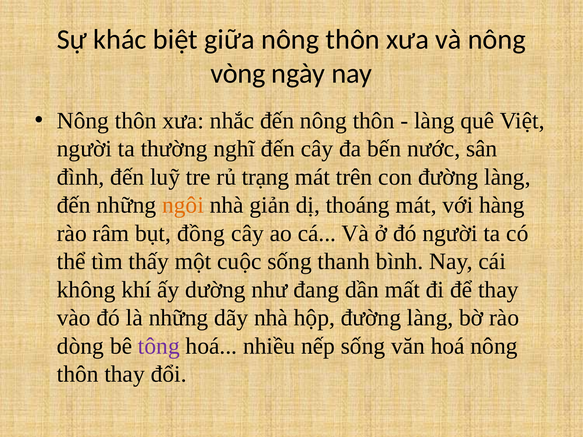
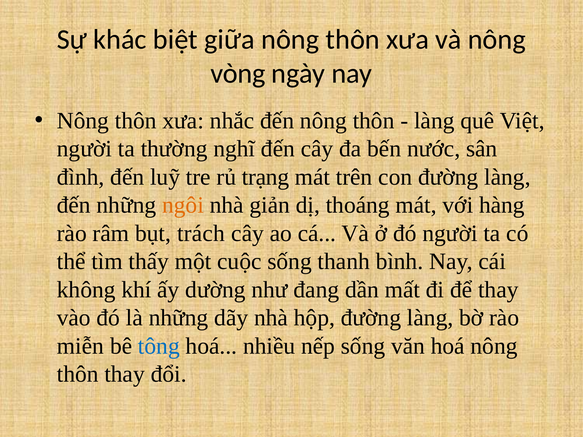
đồng: đồng -> trách (201, 233)
dòng: dòng -> miễn (80, 346)
tông colour: purple -> blue (159, 346)
